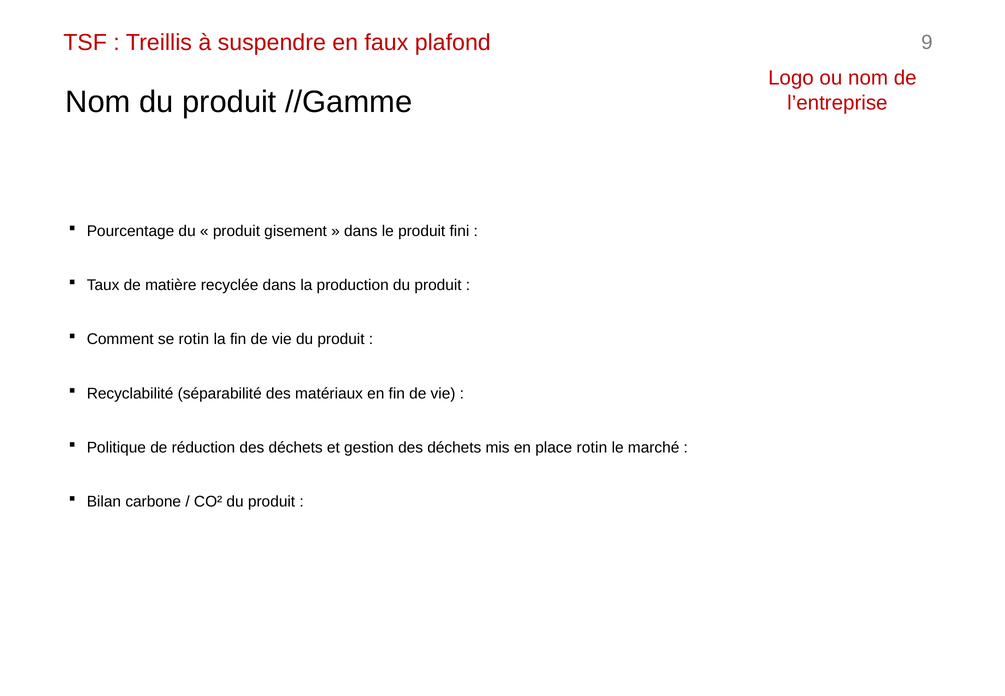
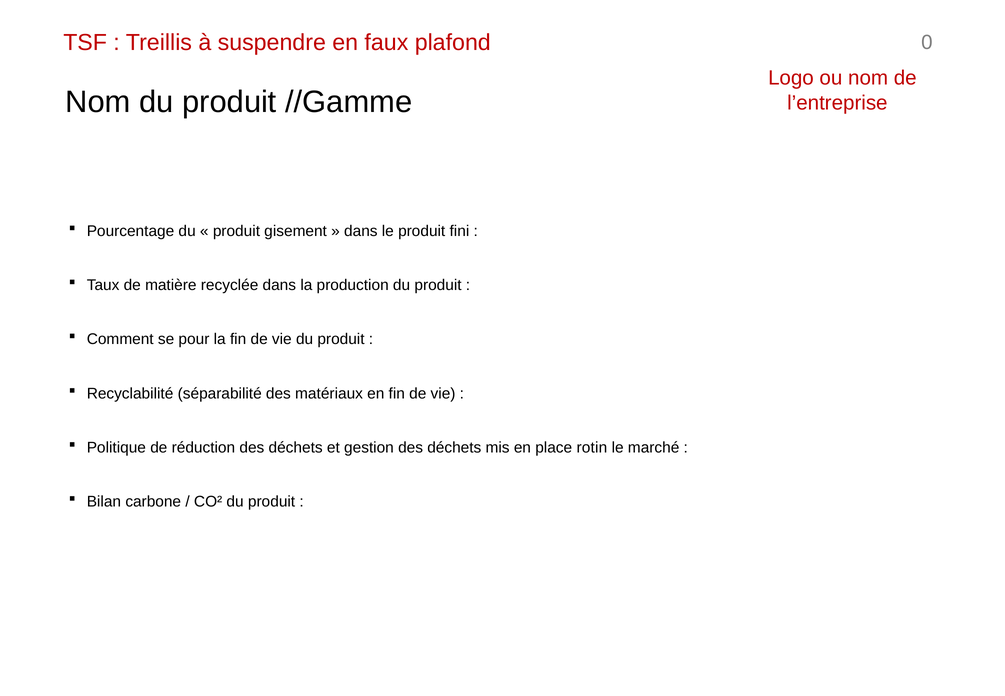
9: 9 -> 0 (927, 42)
se rotin: rotin -> pour (194, 339)
